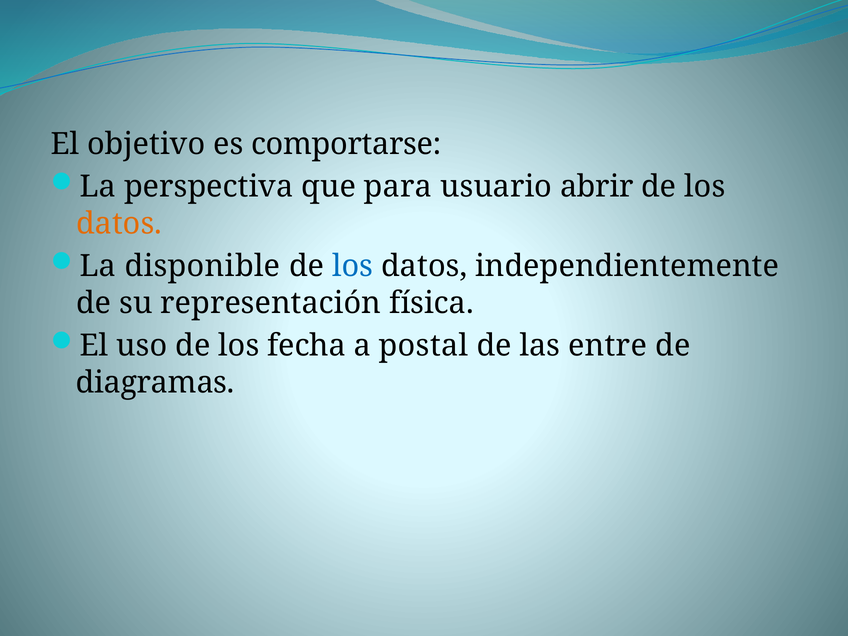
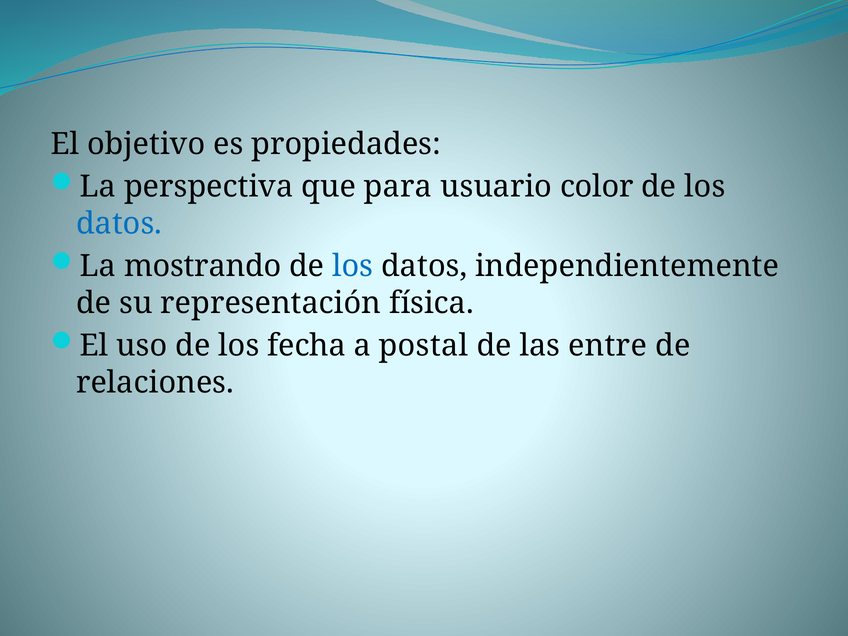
comportarse: comportarse -> propiedades (346, 144)
abrir: abrir -> color (597, 187)
datos colour: orange -> blue (119, 223)
disponible: disponible -> mostrando (203, 266)
diagramas: diagramas -> relaciones (155, 383)
